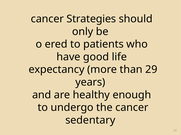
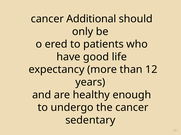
Strategies: Strategies -> Additional (91, 19)
29: 29 -> 12 (151, 70)
